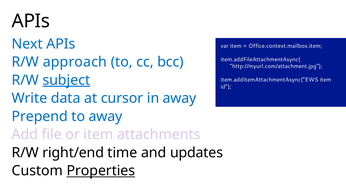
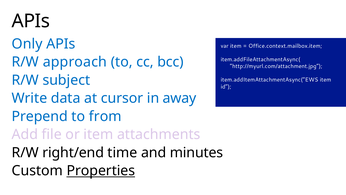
Next: Next -> Only (27, 44)
subject underline: present -> none (66, 80)
to away: away -> from (105, 116)
updates: updates -> minutes (197, 152)
